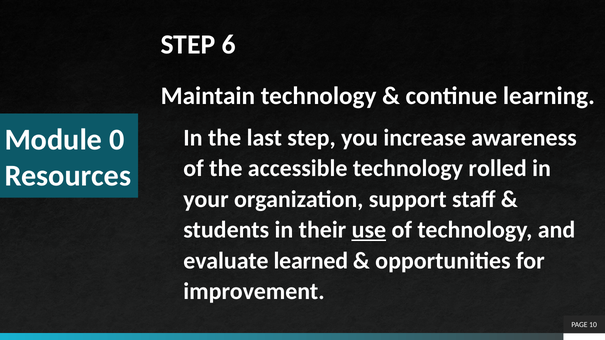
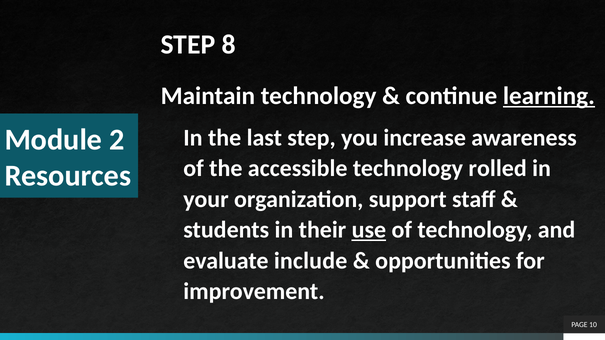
6: 6 -> 8 (229, 45)
learning underline: none -> present (549, 96)
0: 0 -> 2 (117, 140)
learned: learned -> include (311, 261)
